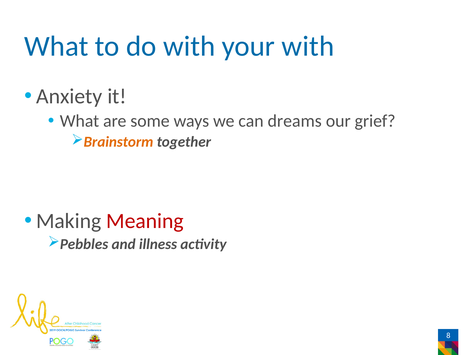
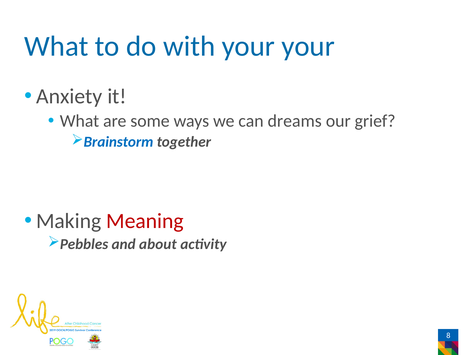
your with: with -> your (308, 46)
Brainstorm colour: orange -> blue (118, 142)
illness: illness -> about (158, 244)
